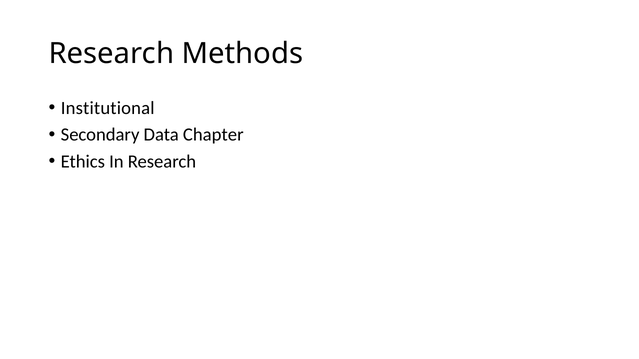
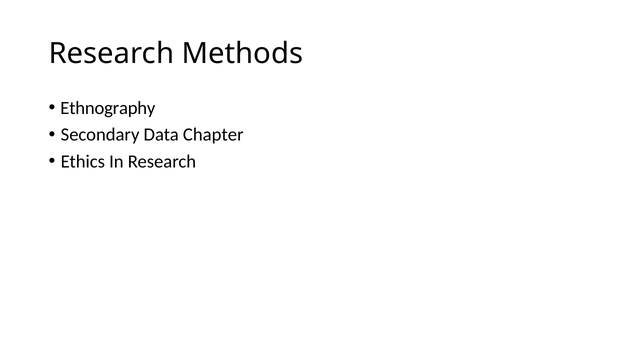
Institutional: Institutional -> Ethnography (108, 108)
